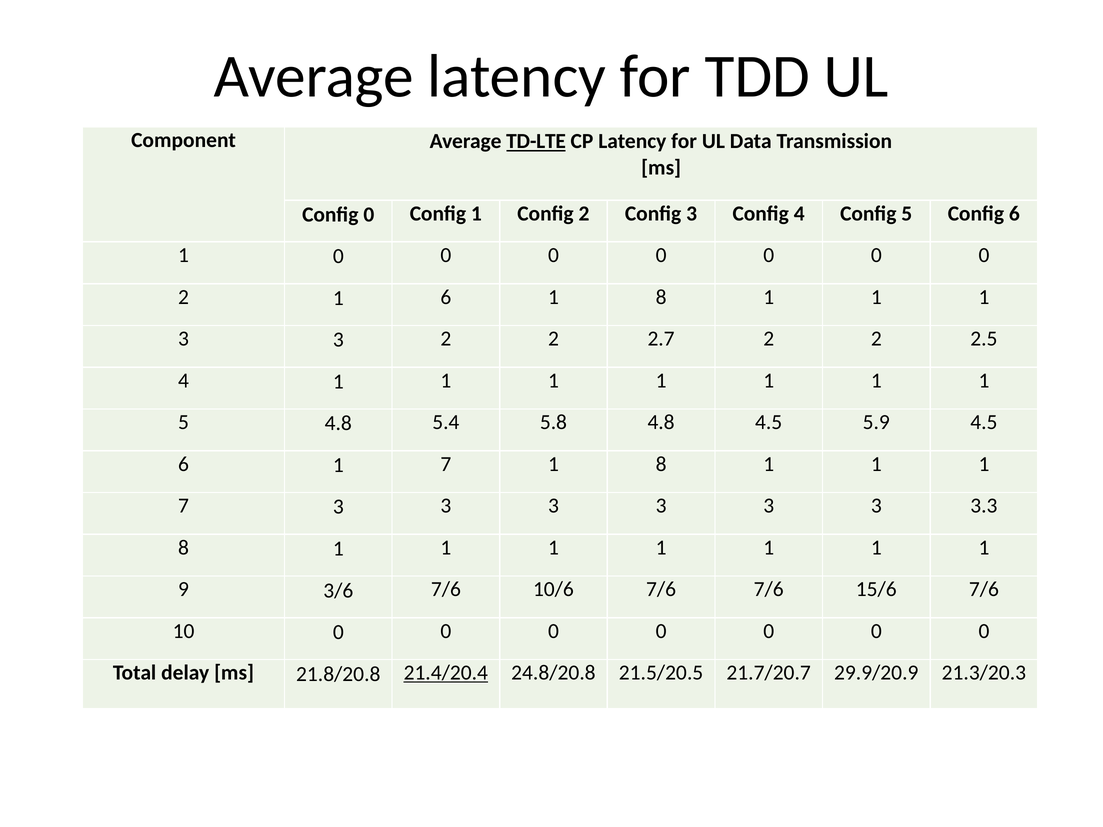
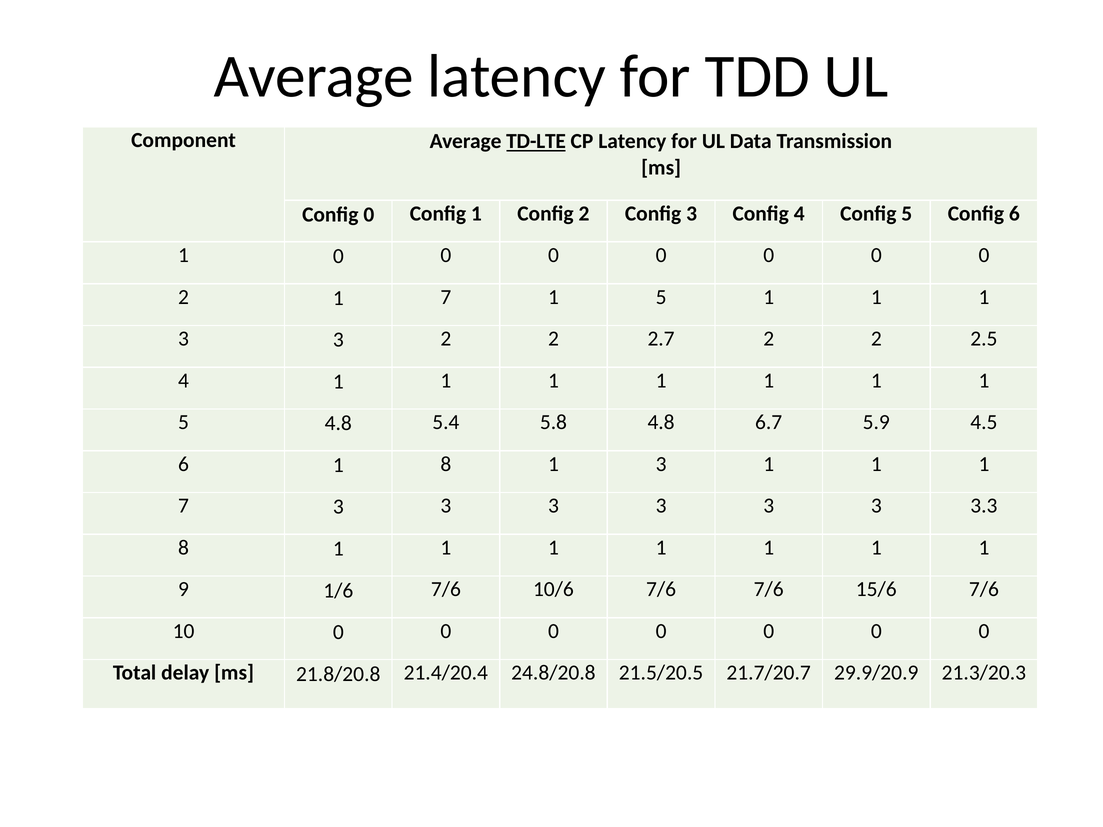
2 1 6: 6 -> 7 (446, 297)
8: 8 -> 5 (661, 297)
4.8 4.5: 4.5 -> 6.7 (769, 422)
6 1 7: 7 -> 8 (446, 464)
8: 8 -> 3 (661, 464)
3/6: 3/6 -> 1/6 (338, 591)
21.4/20.4 underline: present -> none (446, 673)
